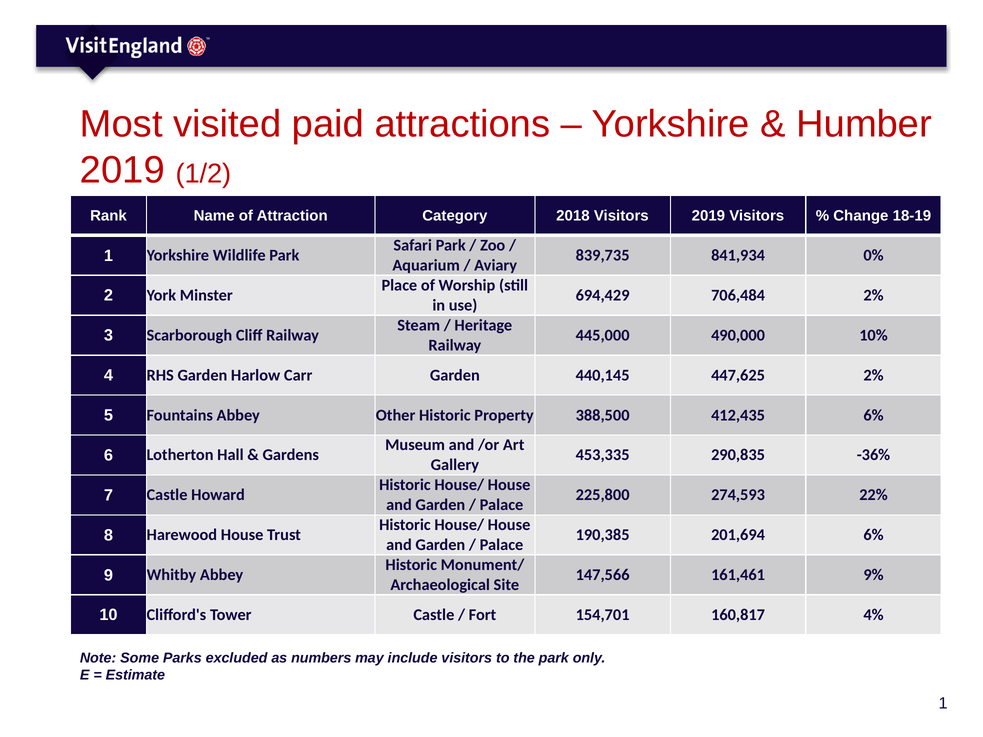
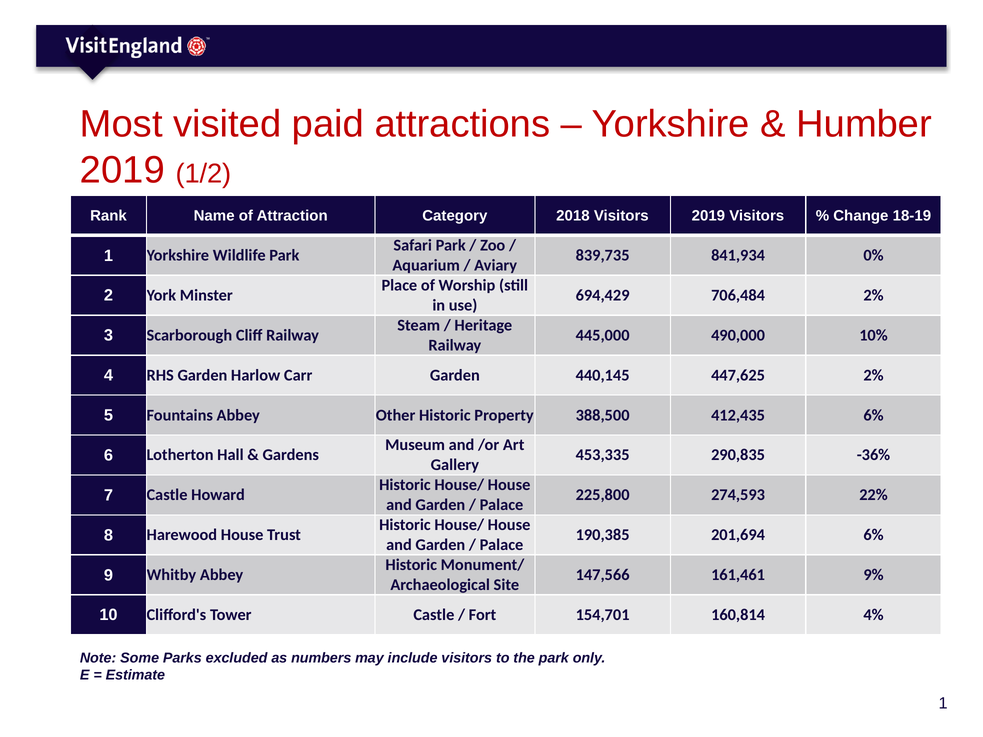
160,817: 160,817 -> 160,814 (738, 615)
